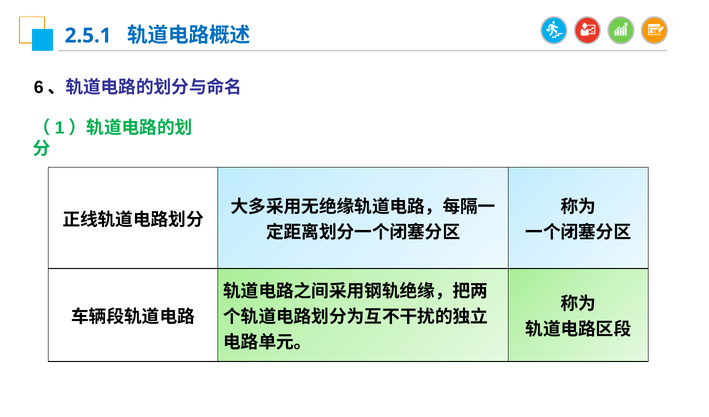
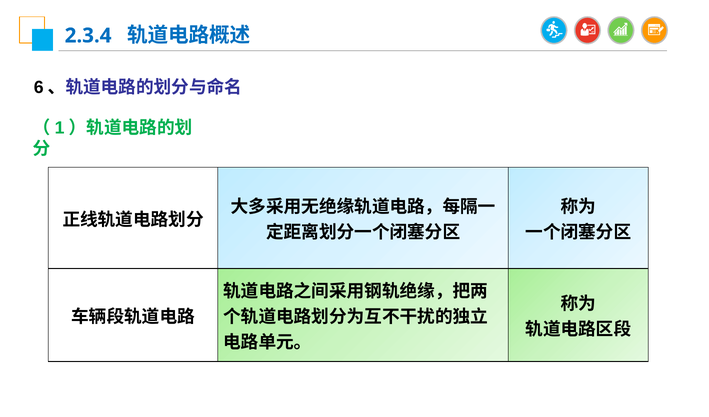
2.5.1: 2.5.1 -> 2.3.4 (88, 36)
